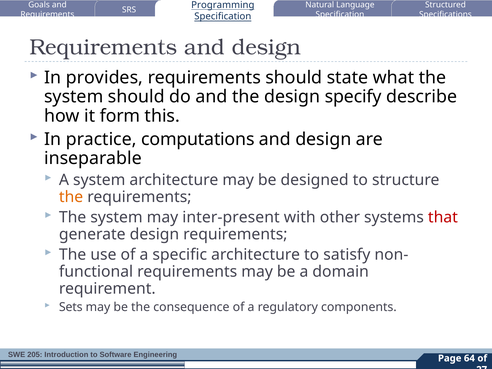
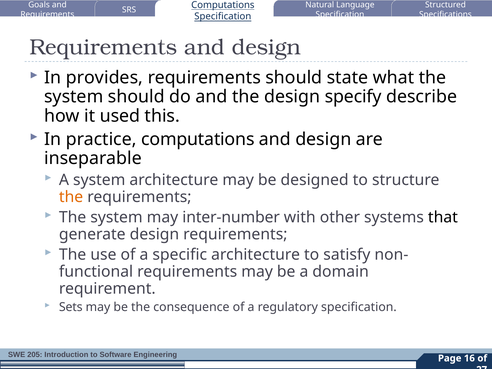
SRS Programming: Programming -> Computations (223, 5)
form: form -> used (120, 116)
inter-present: inter-present -> inter-number (231, 217)
that colour: red -> black (443, 217)
regulatory components: components -> specification (359, 307)
64: 64 -> 16 (469, 358)
